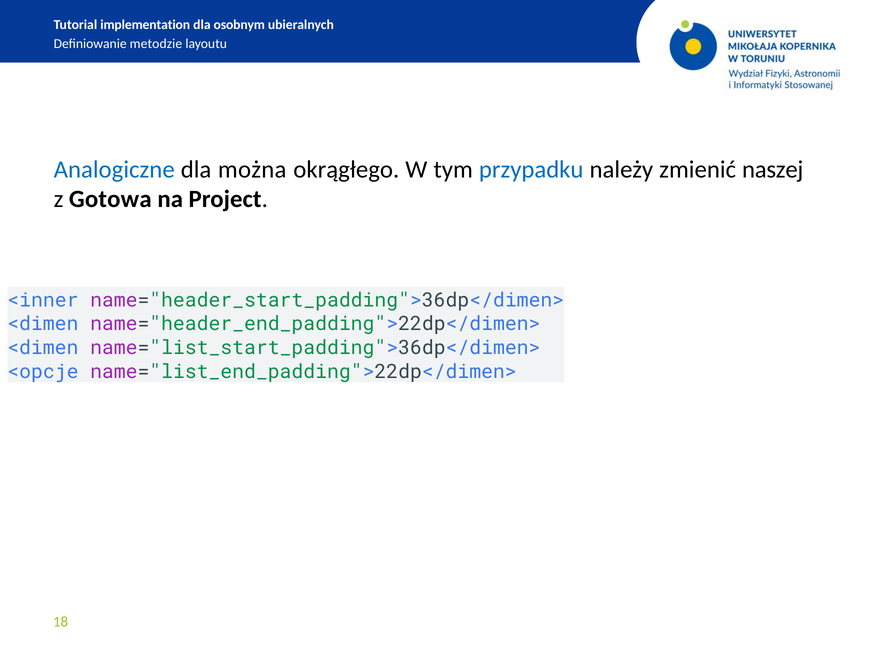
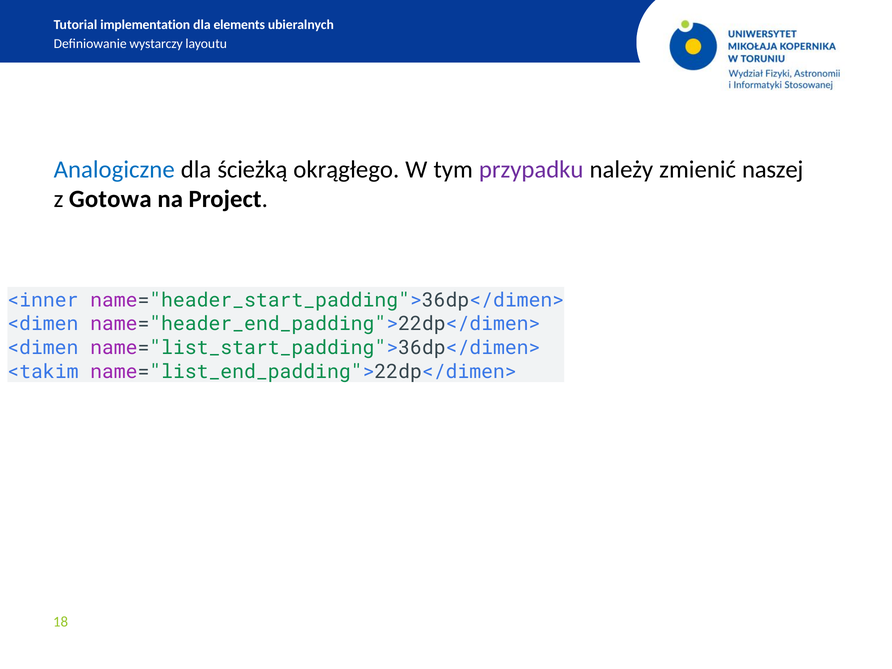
osobnym: osobnym -> elements (239, 25)
metodzie: metodzie -> wystarczy (156, 44)
można: można -> ścieżką (252, 170)
przypadku colour: blue -> purple (531, 170)
<opcje: <opcje -> <takim (43, 372)
